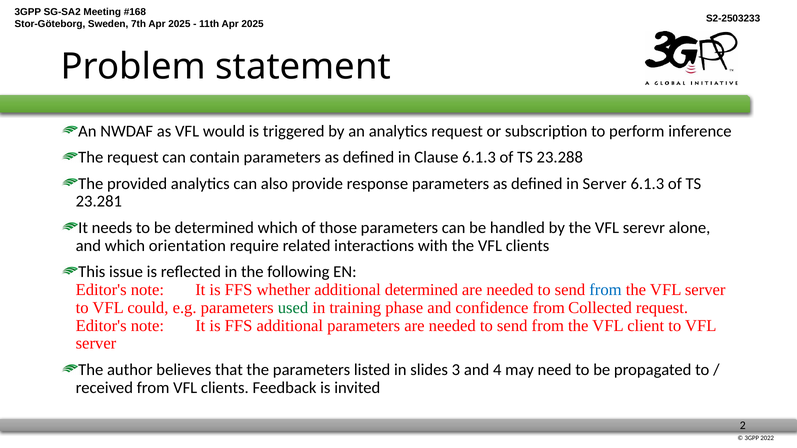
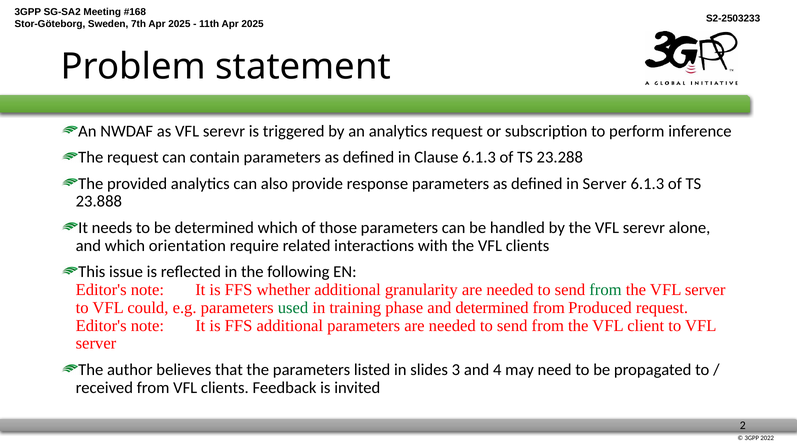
as VFL would: would -> serevr (224, 131)
23.281: 23.281 -> 23.888 (99, 202)
additional determined: determined -> granularity (421, 290)
from colour: blue -> green (605, 290)
and confidence: confidence -> determined (492, 308)
Collected: Collected -> Produced (600, 308)
